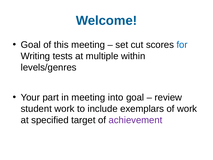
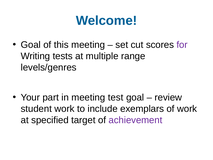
for colour: blue -> purple (182, 45)
within: within -> range (133, 56)
into: into -> test (116, 97)
